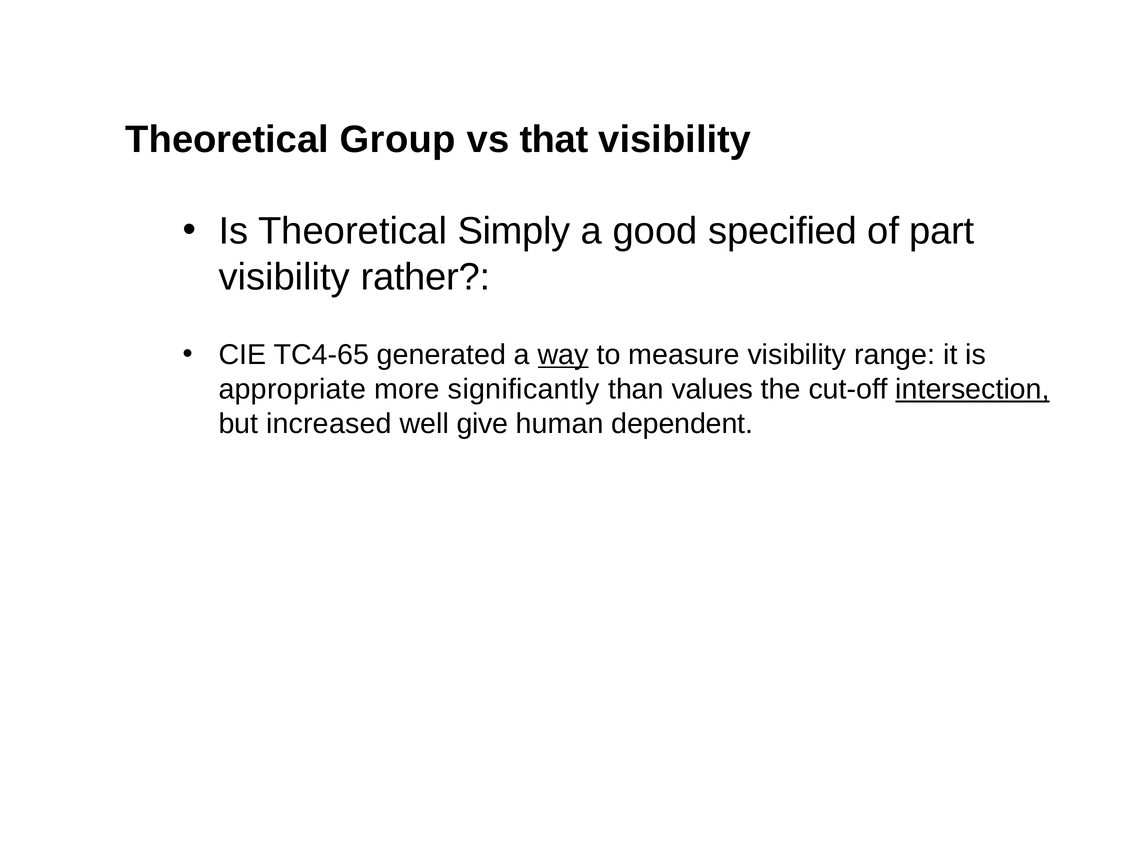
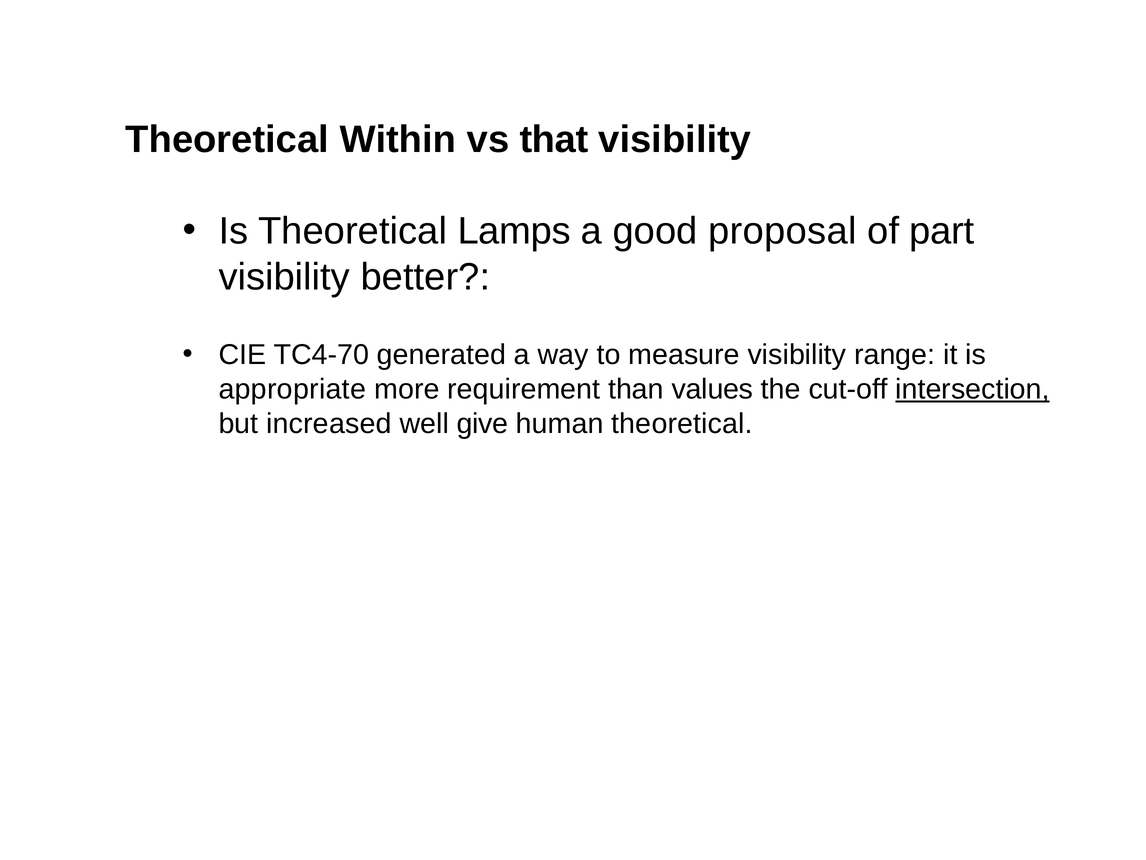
Group: Group -> Within (398, 139)
Simply: Simply -> Lamps (514, 231)
specified: specified -> proposal (782, 231)
rather: rather -> better (425, 277)
TC4-65: TC4-65 -> TC4-70 (321, 355)
way underline: present -> none (563, 355)
significantly: significantly -> requirement (524, 389)
human dependent: dependent -> theoretical (682, 423)
